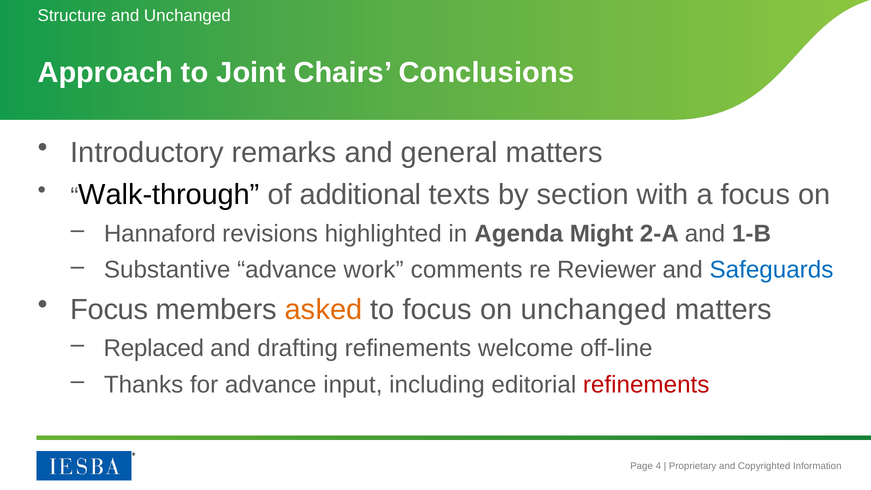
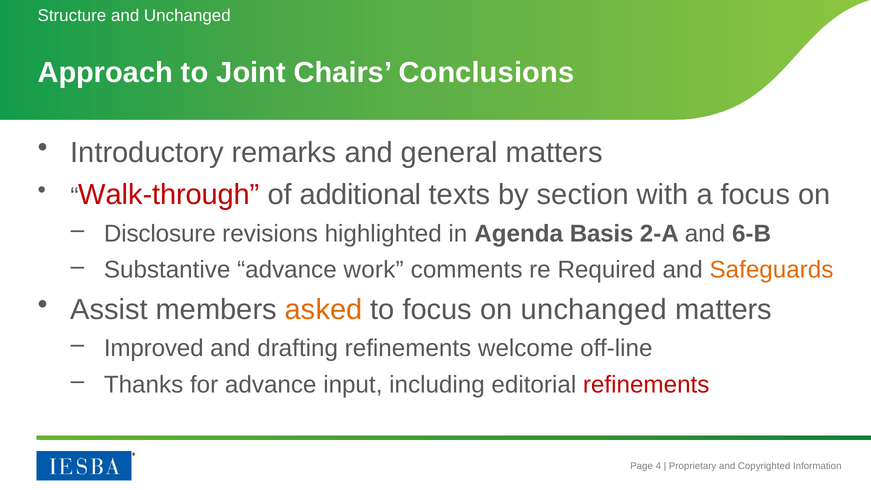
Walk-through colour: black -> red (169, 195)
Hannaford: Hannaford -> Disclosure (160, 234)
Might: Might -> Basis (602, 234)
1-B: 1-B -> 6-B (752, 234)
Reviewer: Reviewer -> Required (607, 270)
Safeguards colour: blue -> orange (771, 270)
Focus: Focus -> Assist (109, 309)
Replaced: Replaced -> Improved (154, 348)
